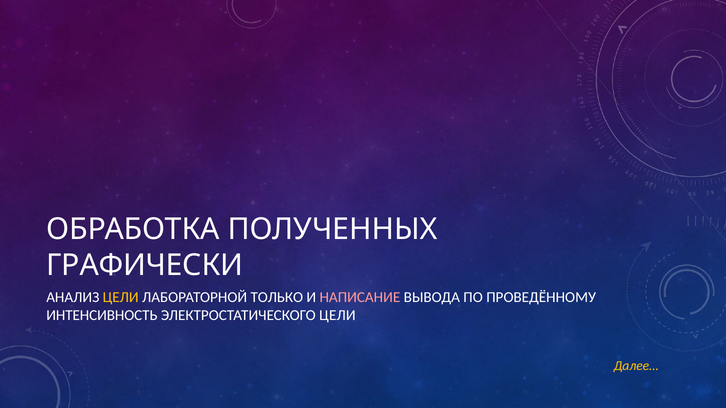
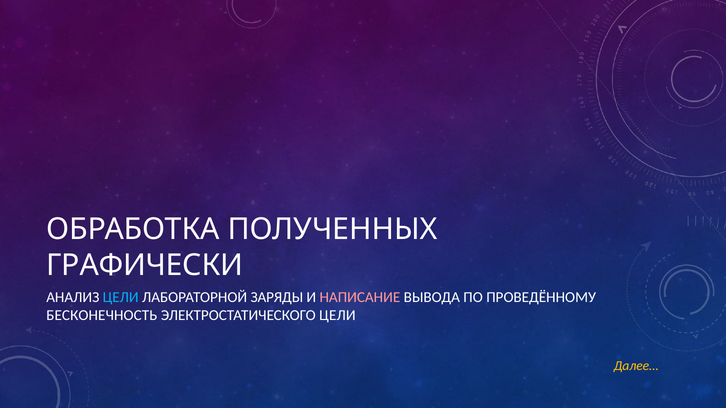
ЦЕЛИ colour: yellow -> light blue (121, 297)
ТОЛЬКО: ТОЛЬКО -> ЗАРЯДЫ (277, 297)
ИНТЕНСИВНОСТЬ: ИНТЕНСИВНОСТЬ -> БЕСКОНЕЧНОСТЬ (102, 316)
